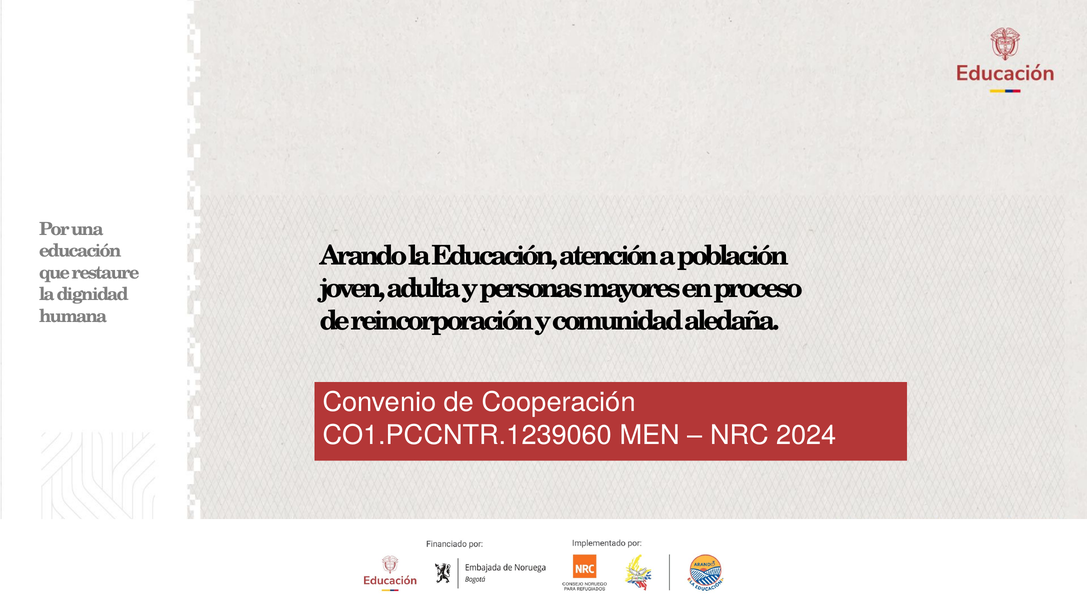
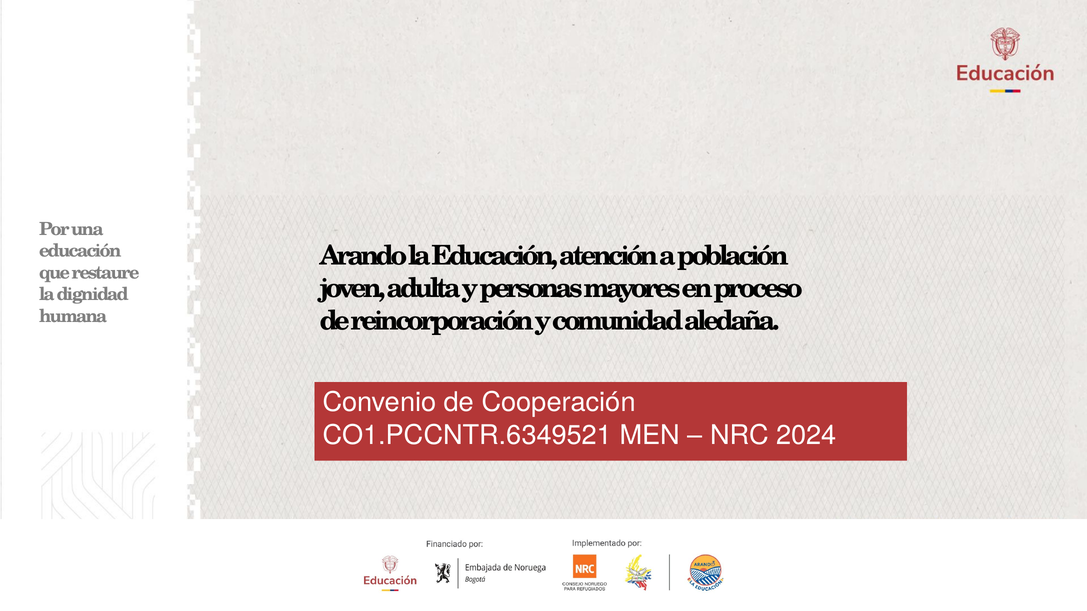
CO1.PCCNTR.1239060: CO1.PCCNTR.1239060 -> CO1.PCCNTR.6349521 (467, 435)
